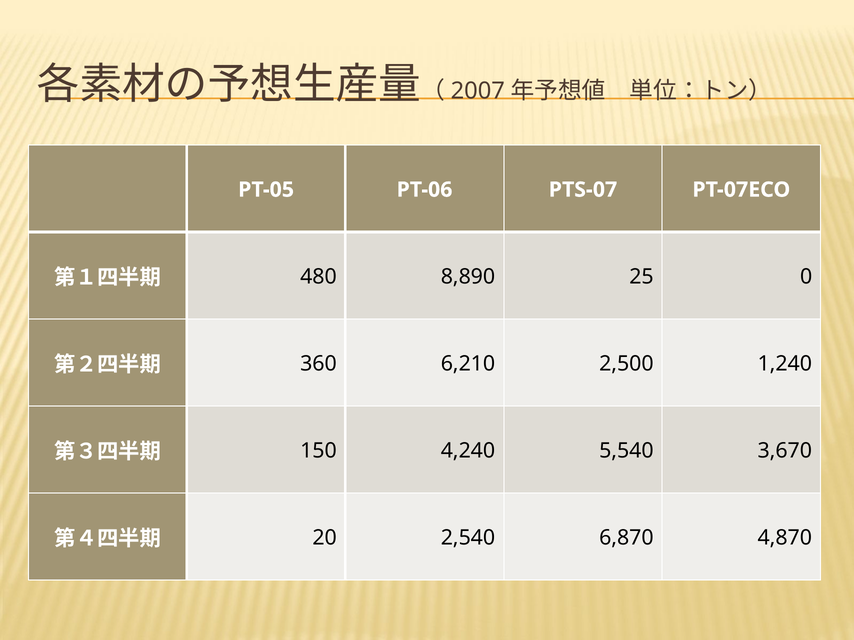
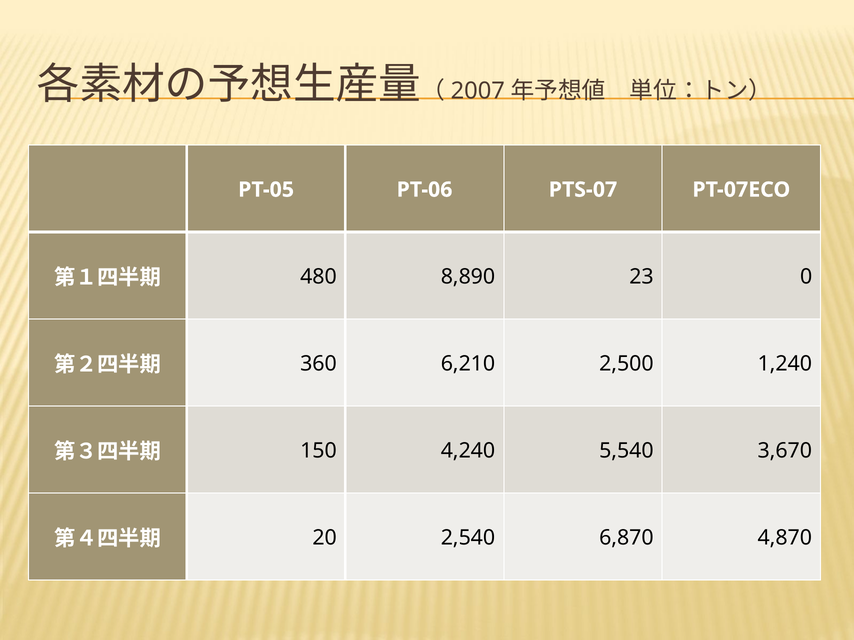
25: 25 -> 23 (642, 277)
